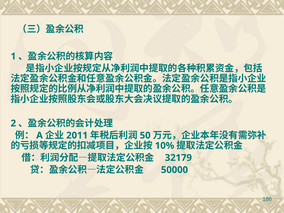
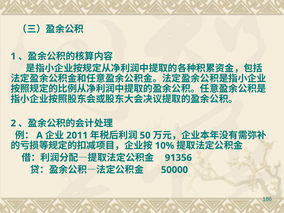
32179: 32179 -> 91356 (178, 158)
